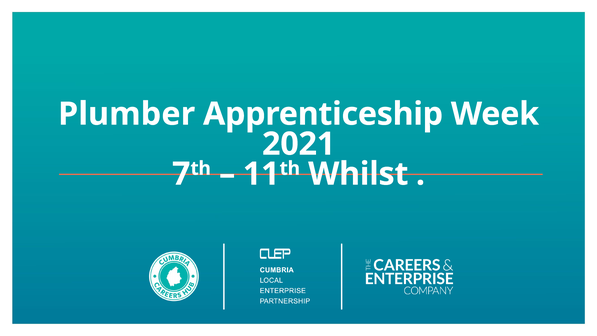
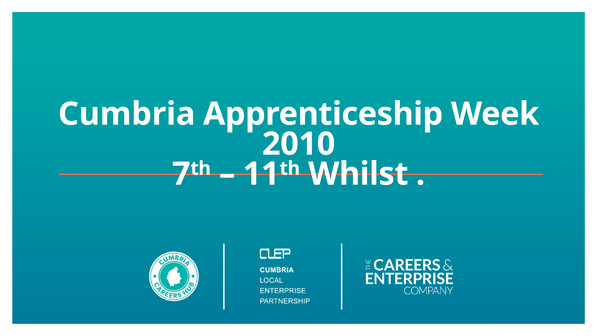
Plumber: Plumber -> Cumbria (127, 114)
2021: 2021 -> 2010 (299, 144)
